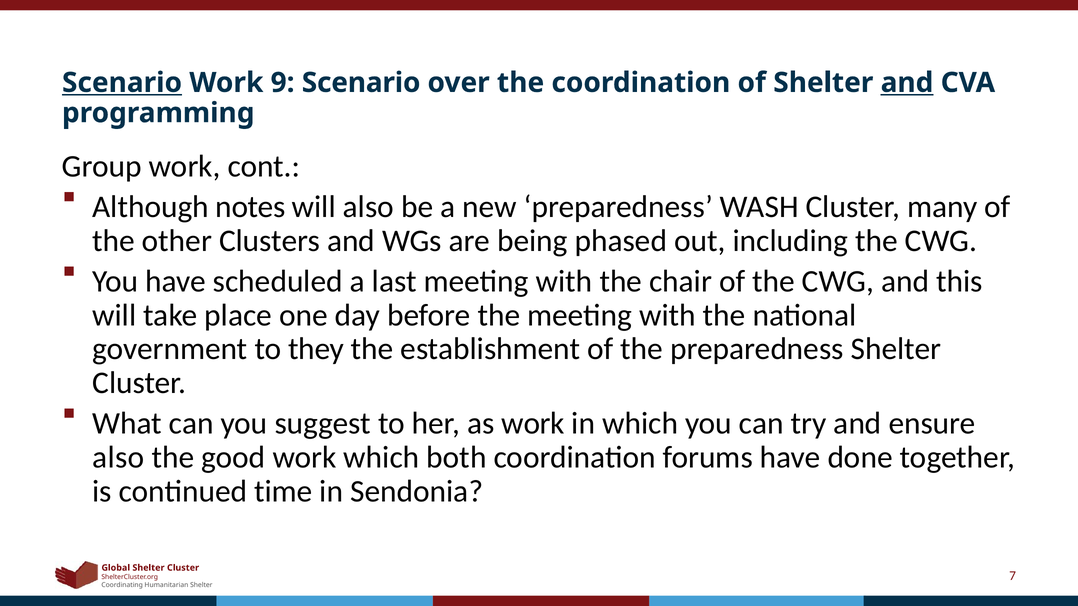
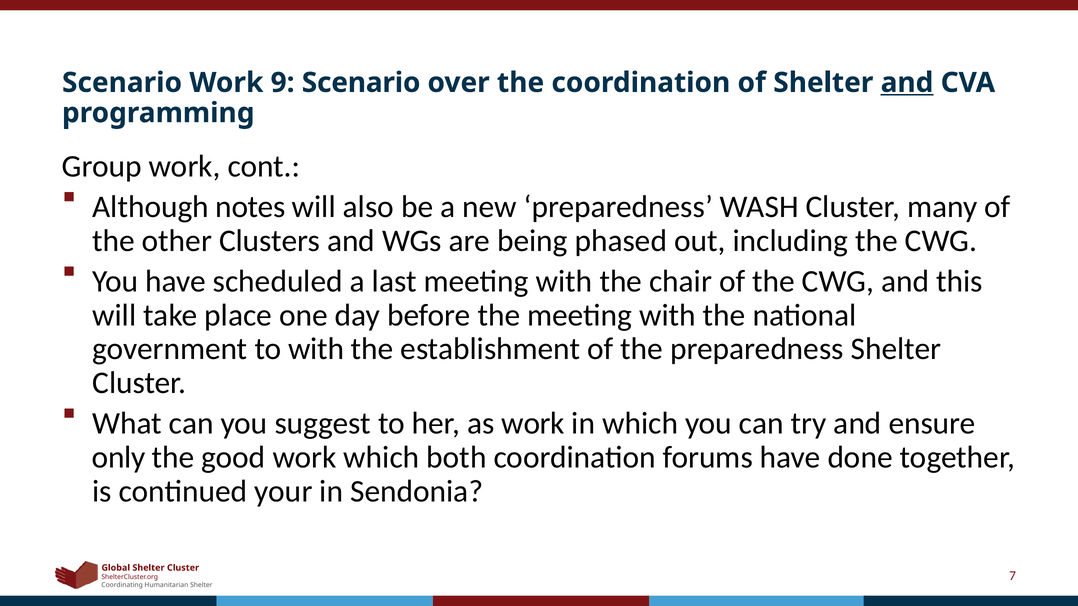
Scenario underline: present -> none (122, 83)
to they: they -> with (316, 349)
also: also -> only (119, 458)
time: time -> your (283, 492)
